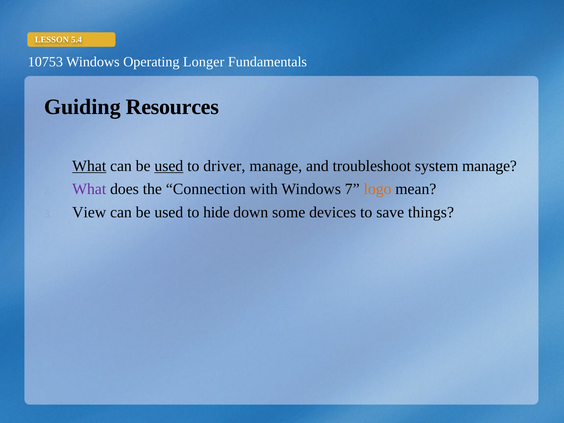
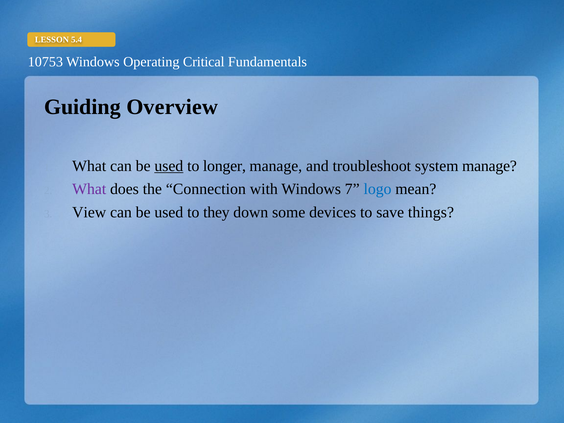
Longer: Longer -> Critical (204, 62)
Resources: Resources -> Overview (172, 107)
What underline: present -> none (89, 166)
driver: driver -> longer (224, 166)
logo colour: orange -> blue (378, 189)
hide: hide -> they (216, 212)
